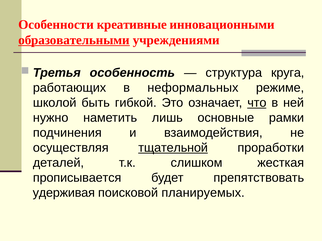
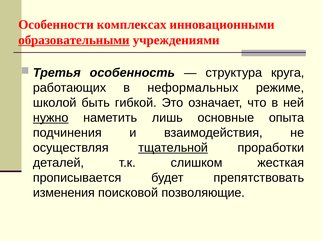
креативные: креативные -> комплексах (132, 25)
что underline: present -> none (257, 103)
нужно underline: none -> present (51, 118)
рамки: рамки -> опыта (286, 118)
удерживая: удерживая -> изменения (64, 193)
планируемых: планируемых -> позволяющие (203, 193)
